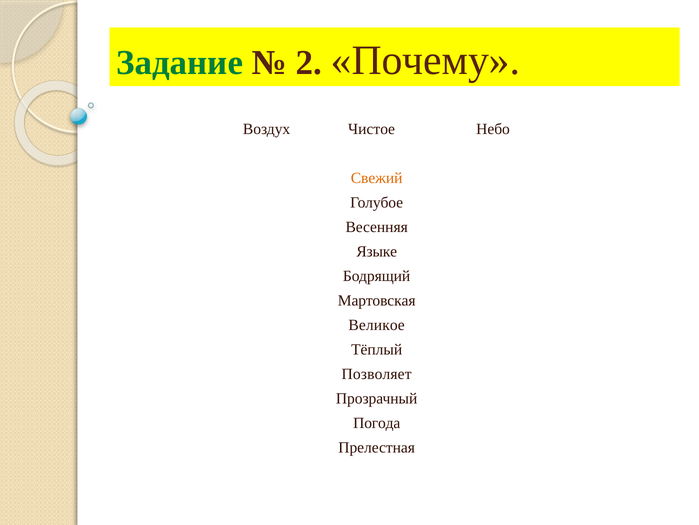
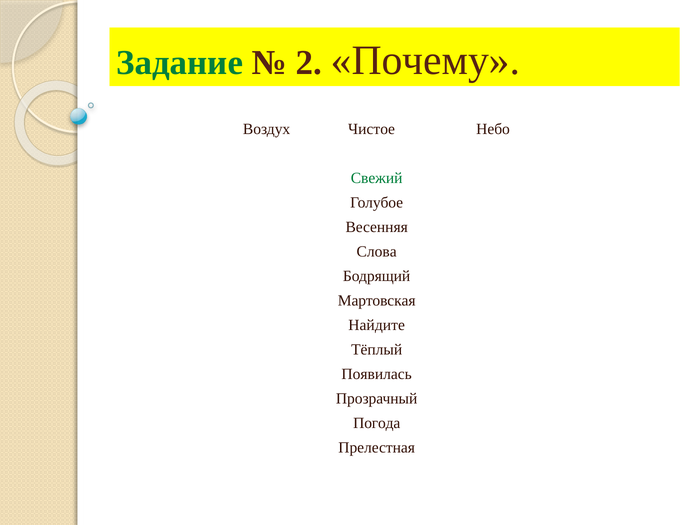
Свежий colour: orange -> green (377, 178)
Языке: Языке -> Слова (377, 251)
Великое: Великое -> Найдите (377, 325)
Позволяет: Позволяет -> Появилась (377, 374)
